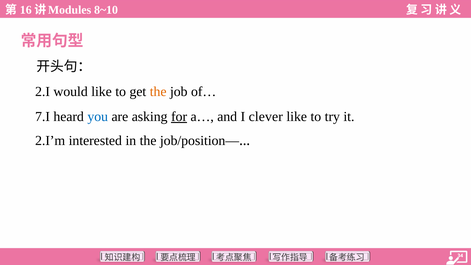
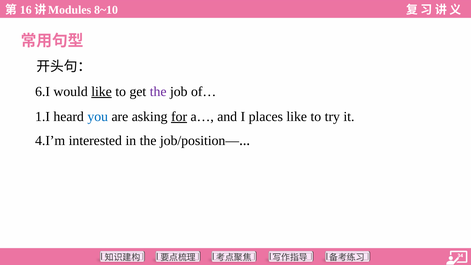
2.I: 2.I -> 6.I (43, 92)
like underline: none -> present (102, 92)
the colour: orange -> purple (158, 92)
7.I: 7.I -> 1.I (43, 117)
clever: clever -> places (266, 117)
2.I’m: 2.I’m -> 4.I’m (50, 141)
